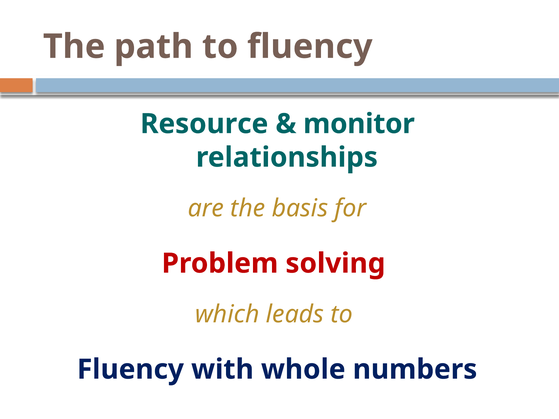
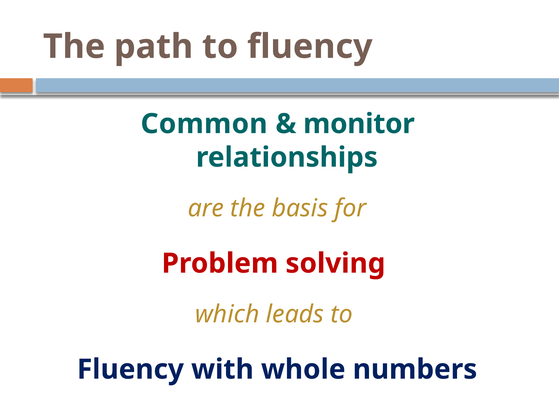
Resource: Resource -> Common (204, 124)
